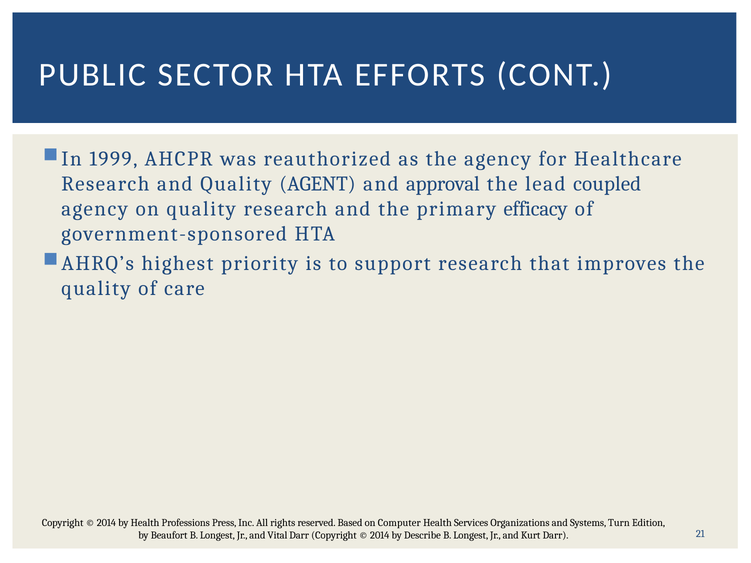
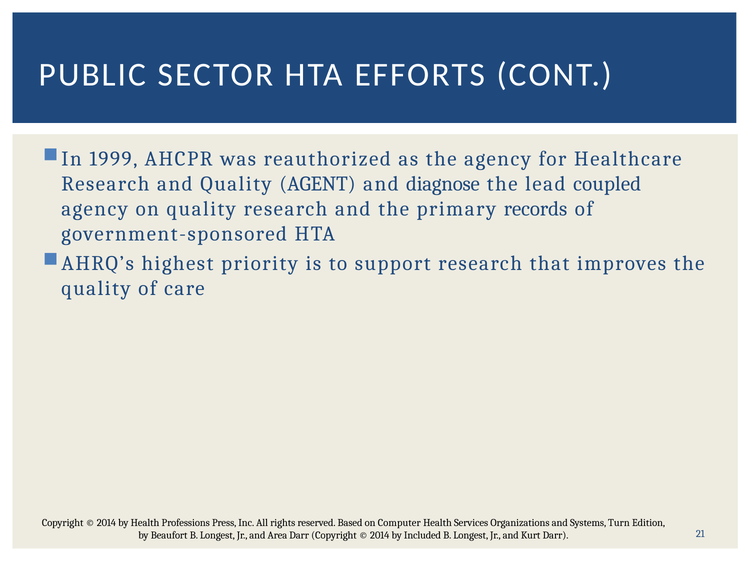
approval: approval -> diagnose (443, 184)
efficacy: efficacy -> records (536, 209)
Vital: Vital -> Area (277, 535)
Describe: Describe -> Included (422, 535)
